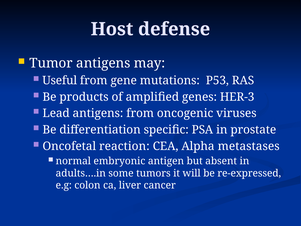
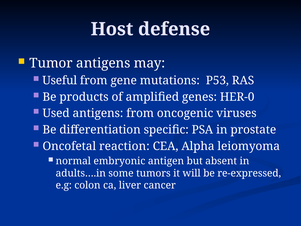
HER-3: HER-3 -> HER-0 (237, 97)
Lead: Lead -> Used (56, 113)
metastases: metastases -> leiomyoma (249, 146)
